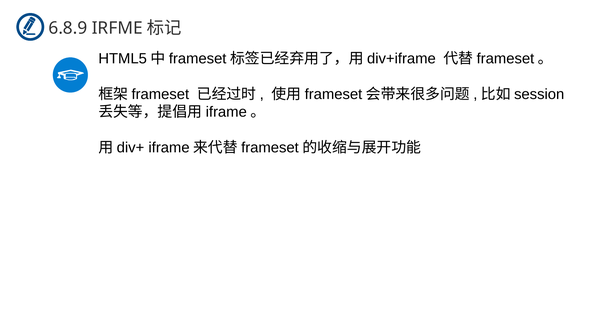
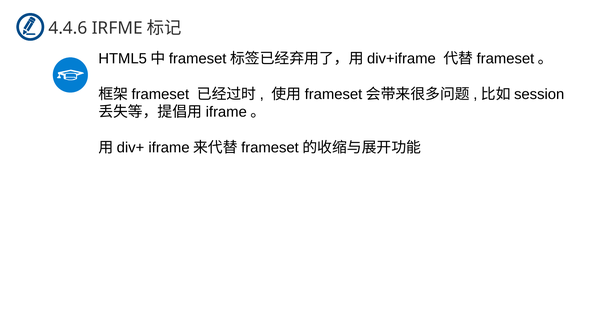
6.8.9: 6.8.9 -> 4.4.6 (68, 28)
